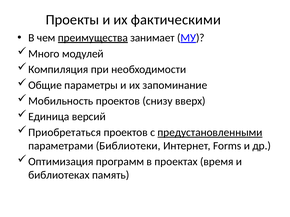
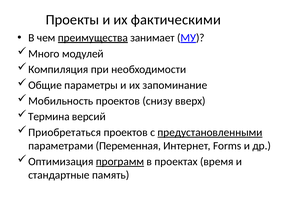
Единица: Единица -> Термина (49, 117)
Библиотеки: Библиотеки -> Переменная (128, 146)
программ underline: none -> present (120, 162)
библиотеках: библиотеках -> стандартные (59, 175)
